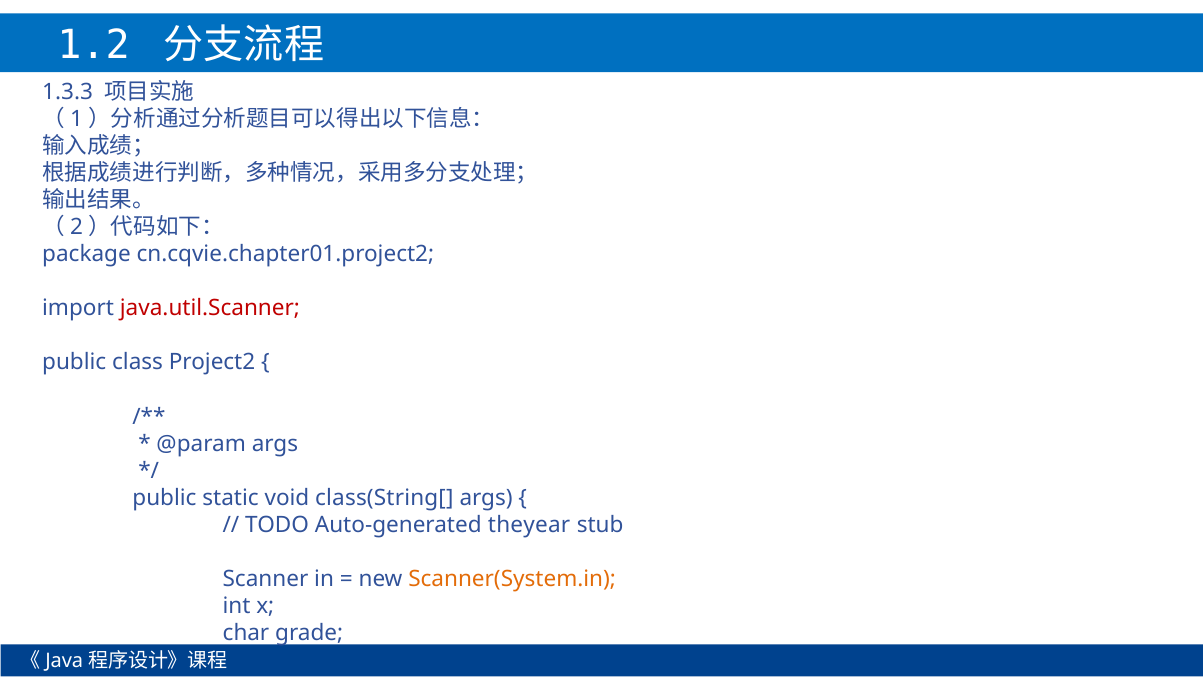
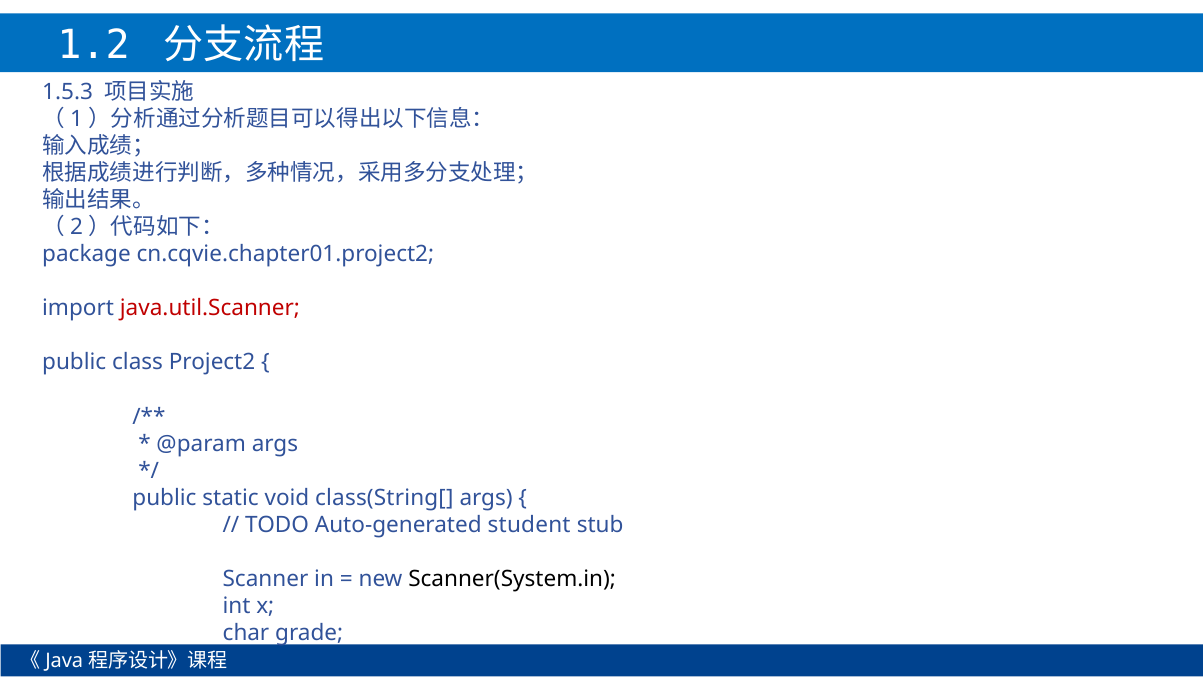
1.3.3: 1.3.3 -> 1.5.3 (68, 92)
theyear: theyear -> student (529, 525)
Scanner(System.in colour: orange -> black (512, 579)
